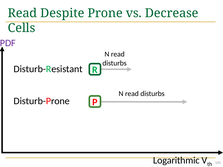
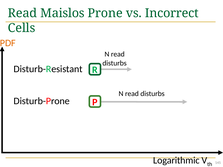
Despite: Despite -> Maislos (62, 13)
Decrease: Decrease -> Incorrect (172, 13)
PDF colour: purple -> orange (8, 43)
